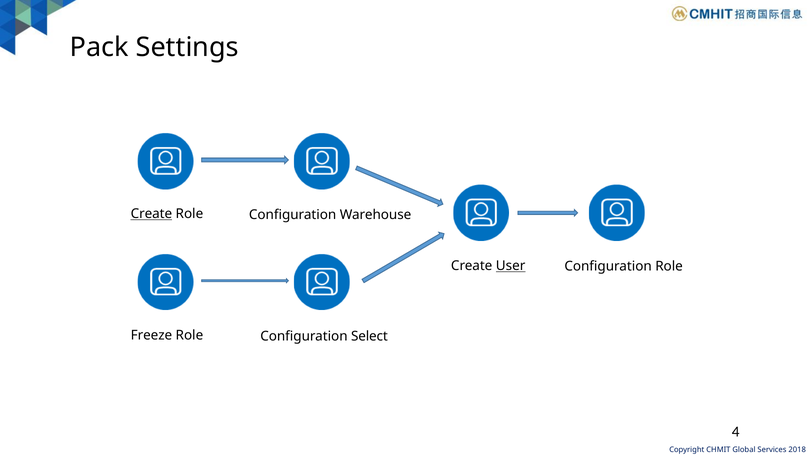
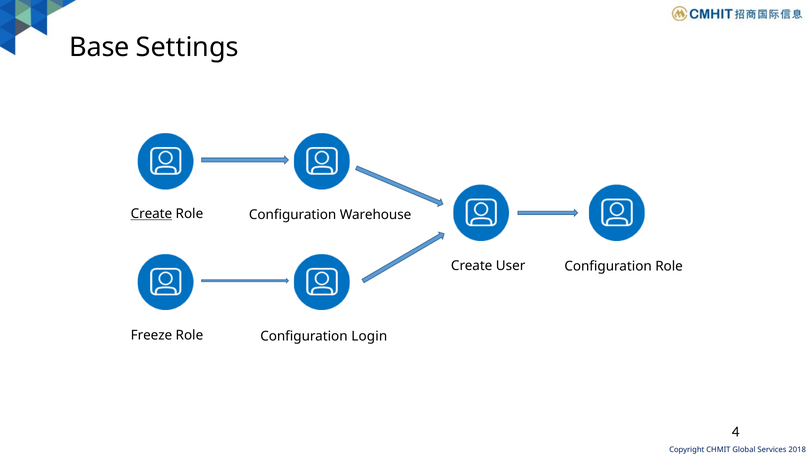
Pack: Pack -> Base (99, 47)
User underline: present -> none (511, 266)
Select: Select -> Login (369, 336)
